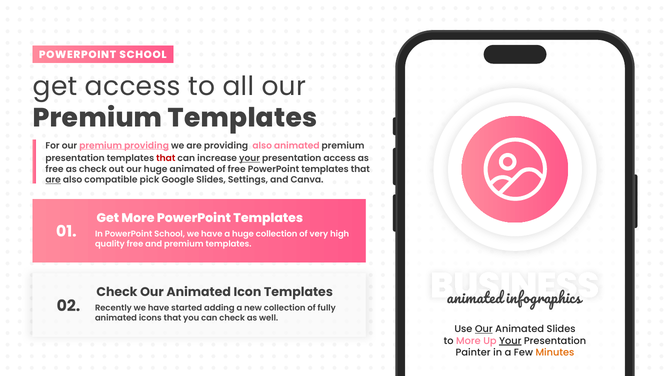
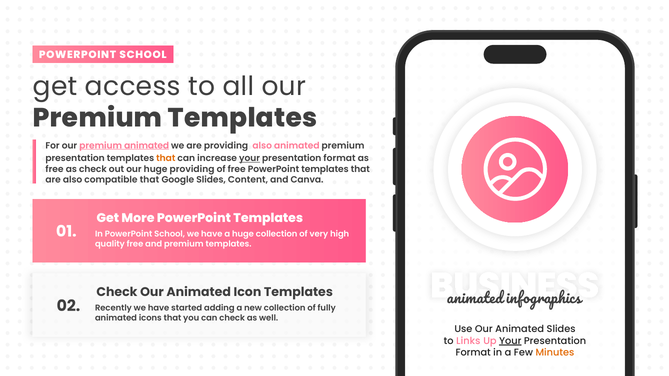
premium providing: providing -> animated (147, 146)
that colour: red -> orange (166, 158)
access: access -> format (340, 158)
huge animated: animated -> providing (192, 169)
are underline: present -> none (53, 180)
compatible pick: pick -> that (149, 180)
Settings: Settings -> Content (248, 180)
Our underline: present -> none (484, 329)
to More: More -> Links (468, 341)
Painter: Painter -> Format (473, 353)
